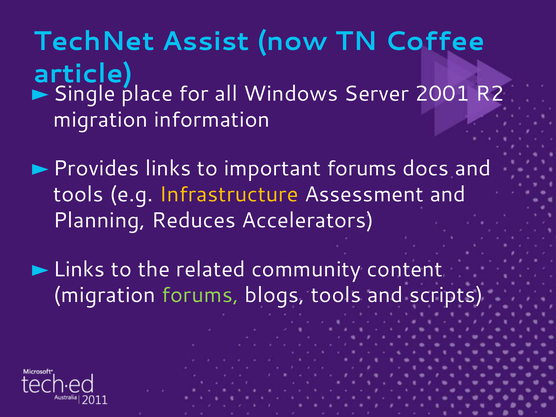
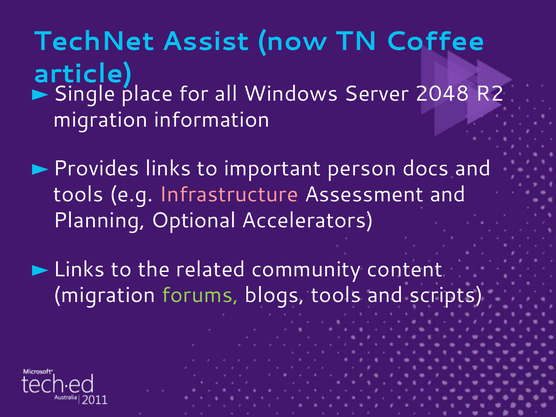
2001: 2001 -> 2048 (442, 94)
important forums: forums -> person (362, 168)
Infrastructure colour: yellow -> pink (229, 194)
Reduces: Reduces -> Optional (194, 220)
